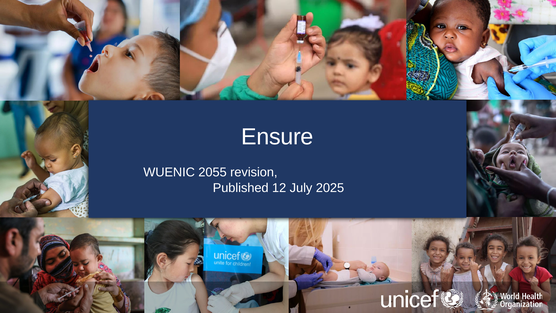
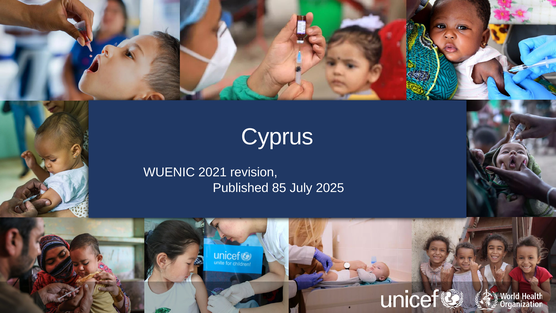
Ensure: Ensure -> Cyprus (277, 137)
2055: 2055 -> 2021 (213, 172)
12: 12 -> 85 (279, 188)
